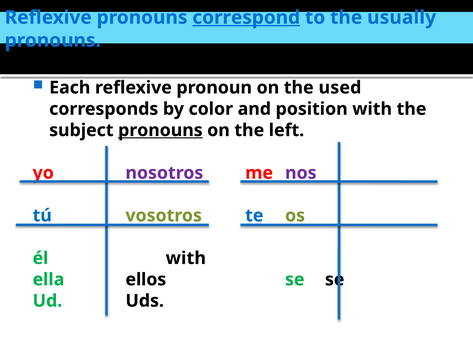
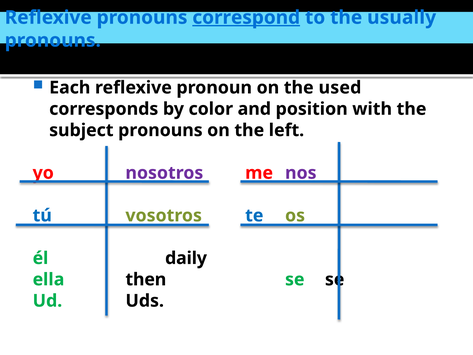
pronouns underline: present -> none (160, 130)
él with: with -> daily (186, 258)
ellos: ellos -> then (146, 279)
